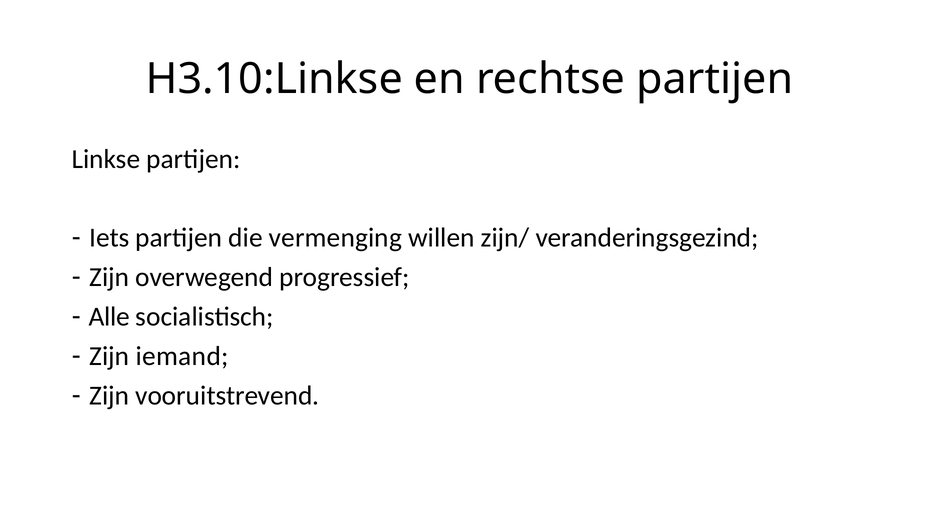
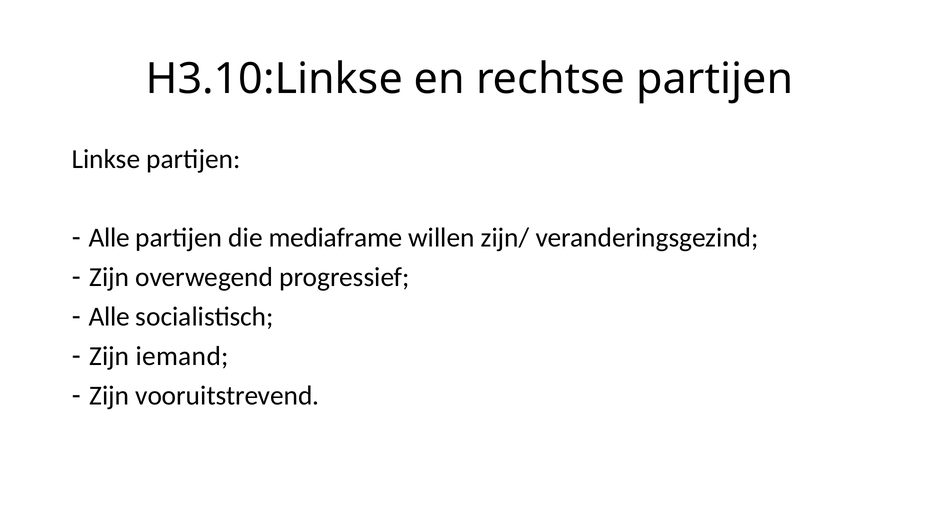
Iets: Iets -> Alle (109, 238)
vermenging: vermenging -> mediaframe (336, 238)
